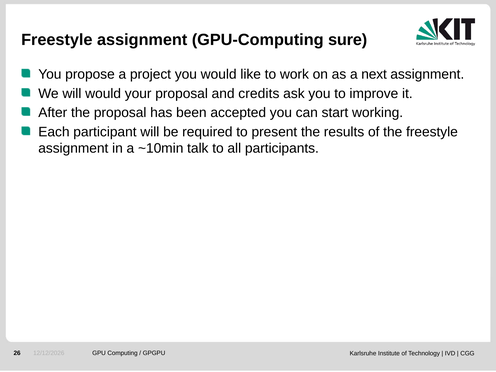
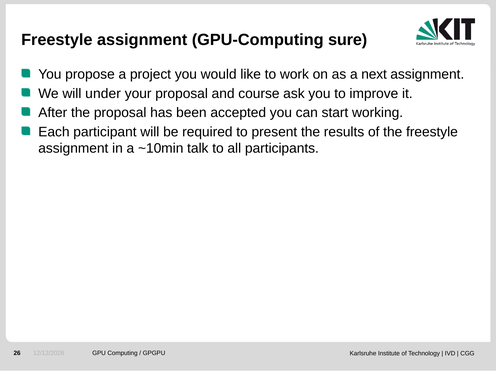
will would: would -> under (103, 93)
credits: credits -> course (259, 93)
